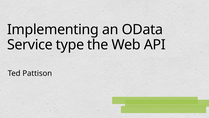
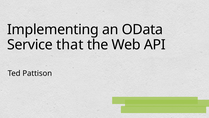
type: type -> that (70, 45)
